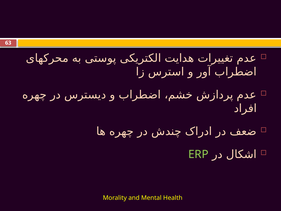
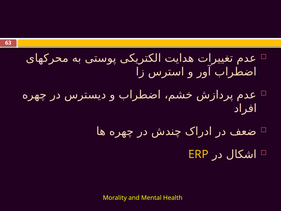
ERP colour: light green -> yellow (198, 154)
